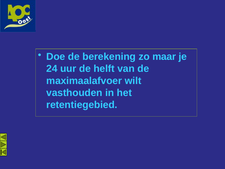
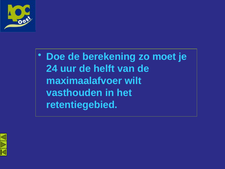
maar: maar -> moet (164, 57)
